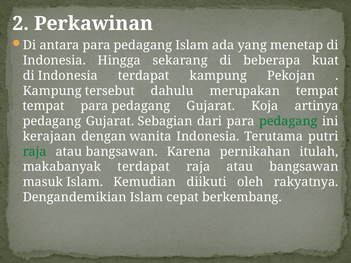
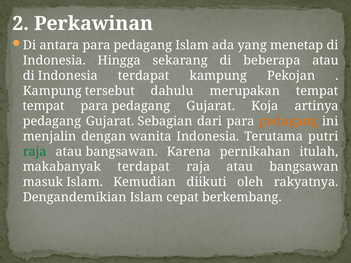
beberapa kuat: kuat -> atau (325, 61)
pedagang colour: green -> orange (288, 121)
kerajaan: kerajaan -> menjalin (50, 137)
